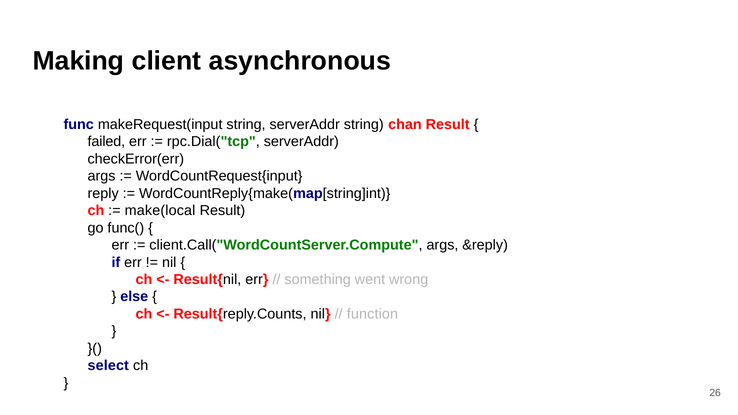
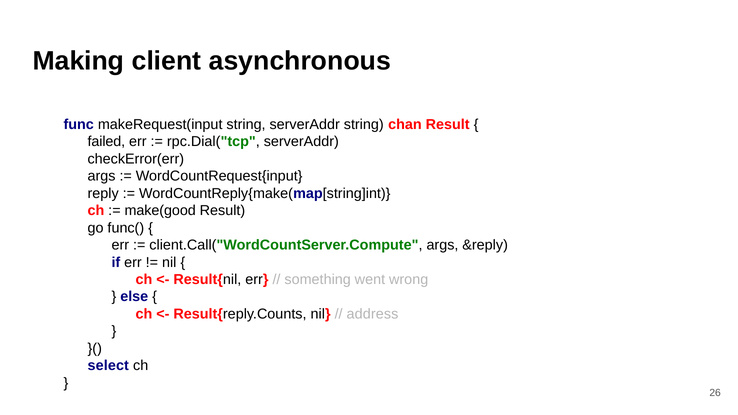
make(local: make(local -> make(good (160, 211)
function: function -> address (372, 314)
